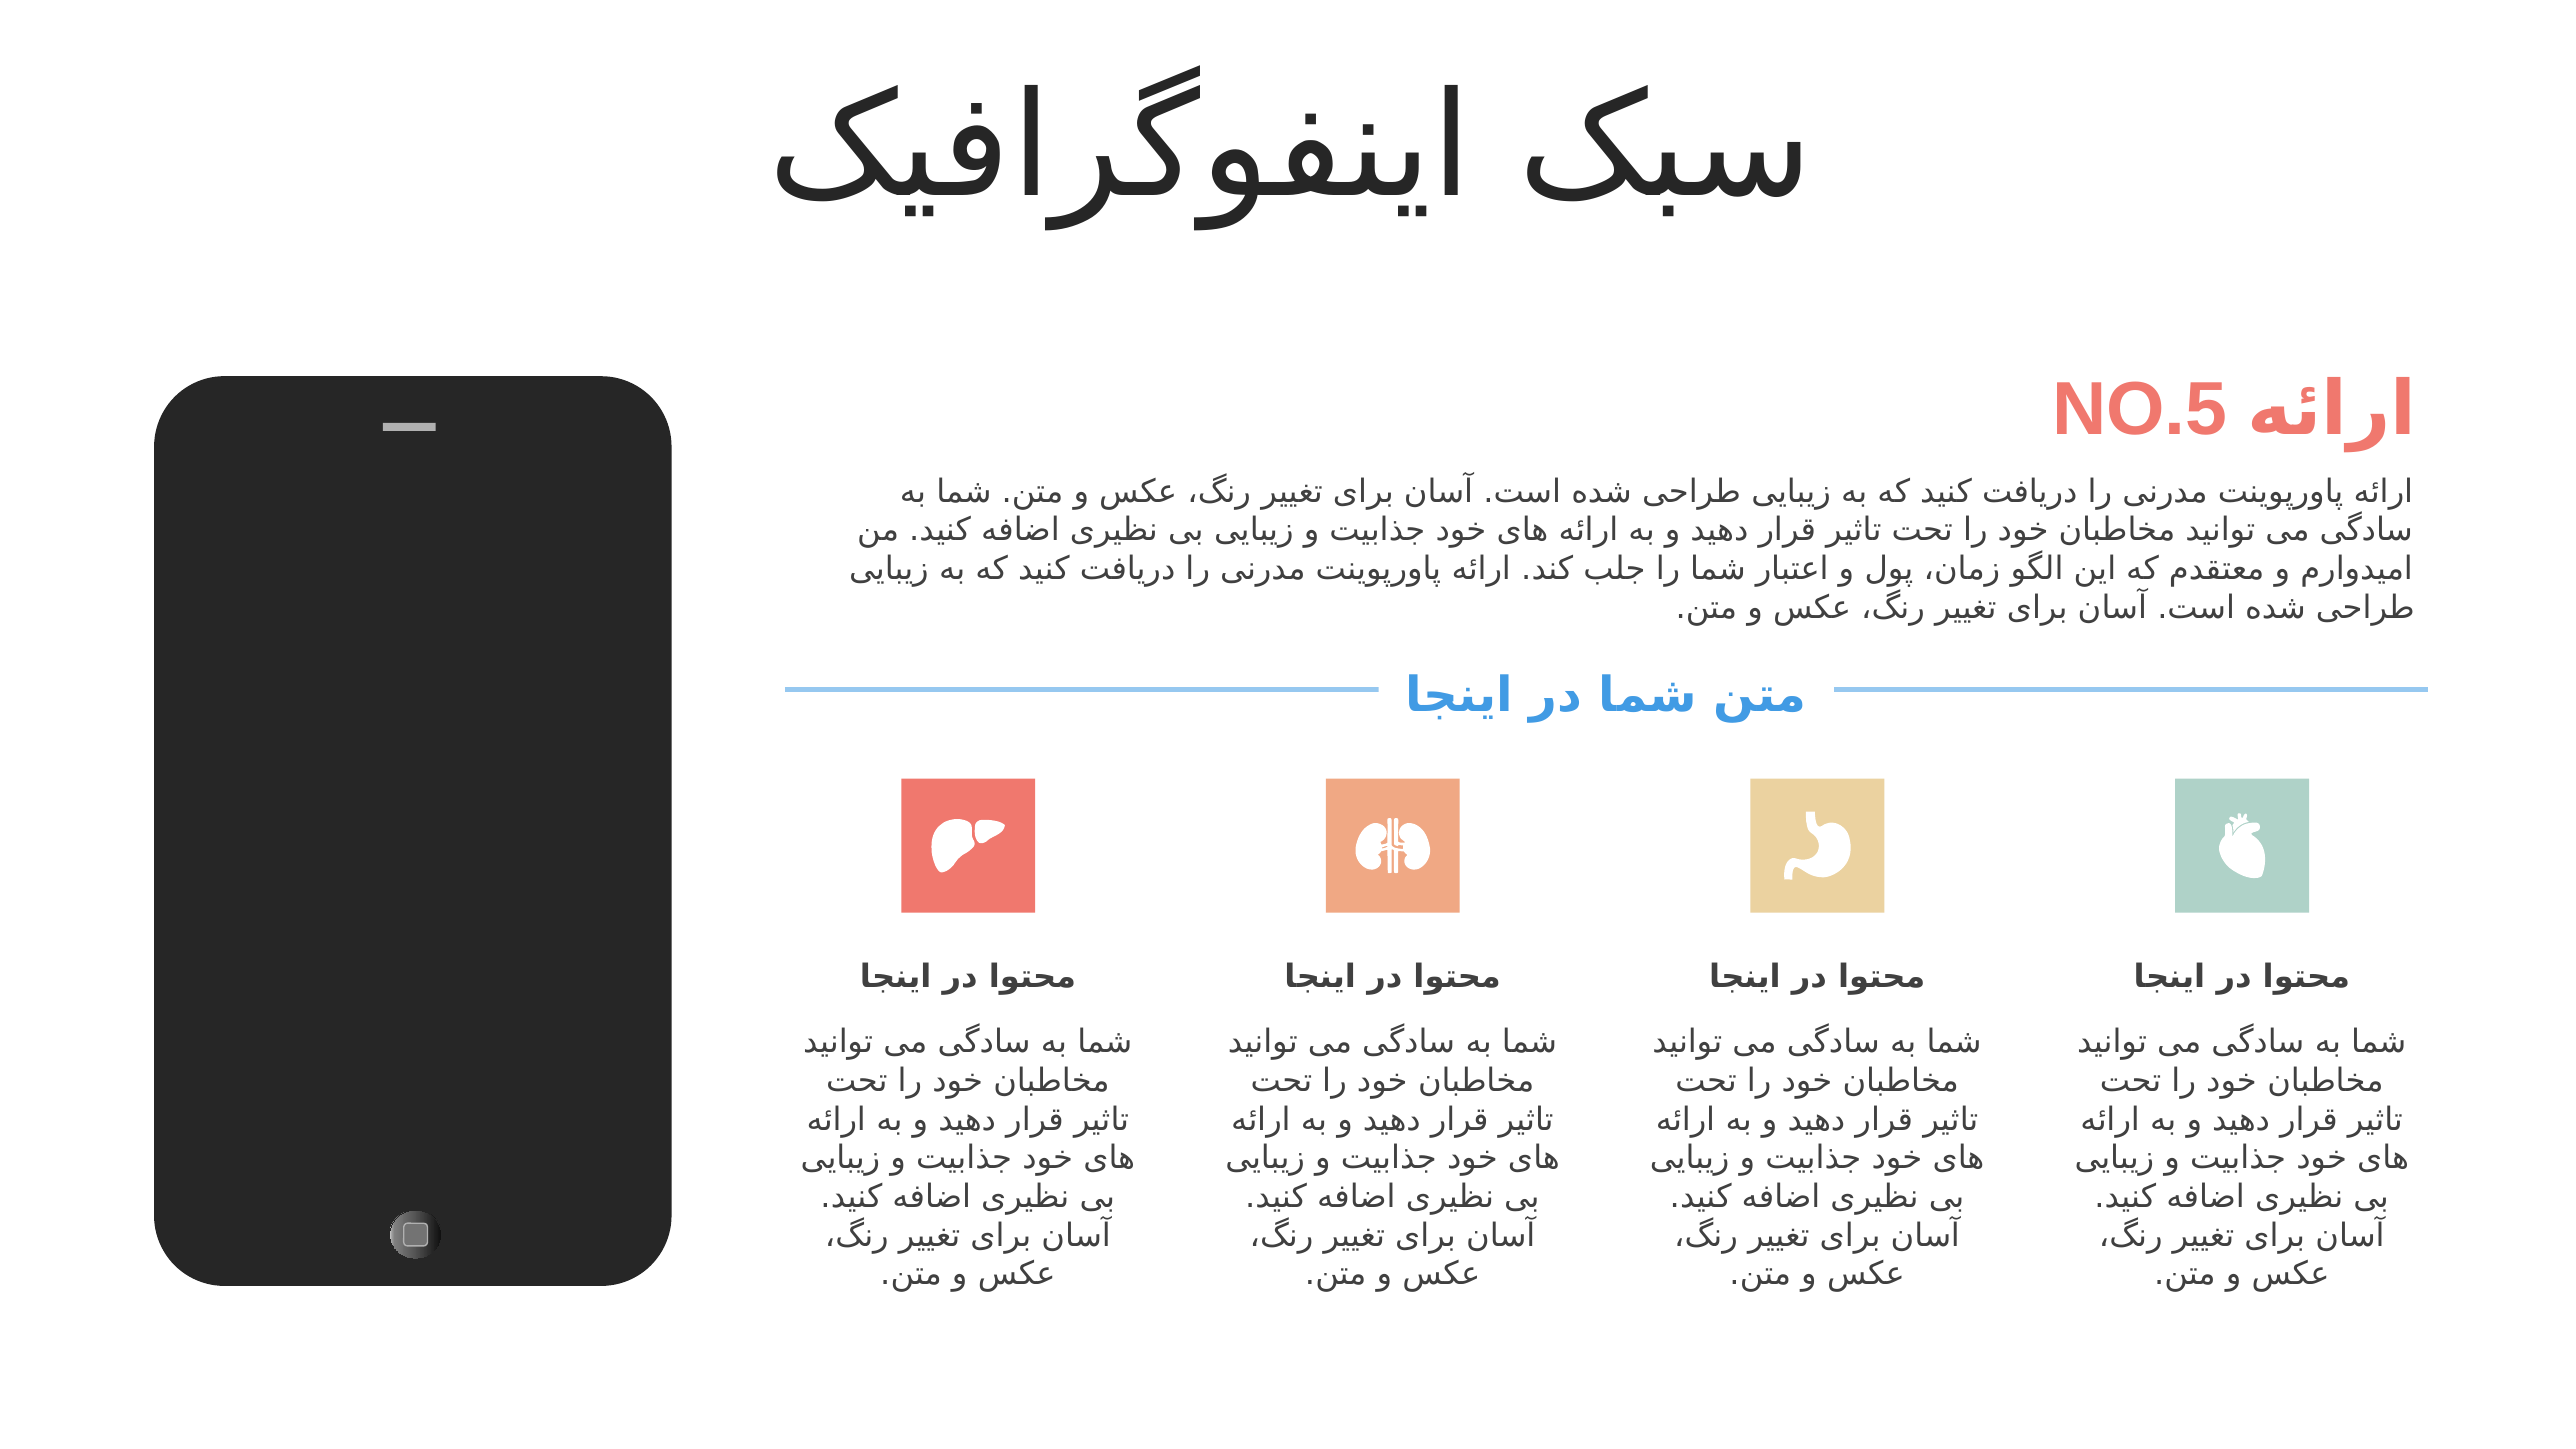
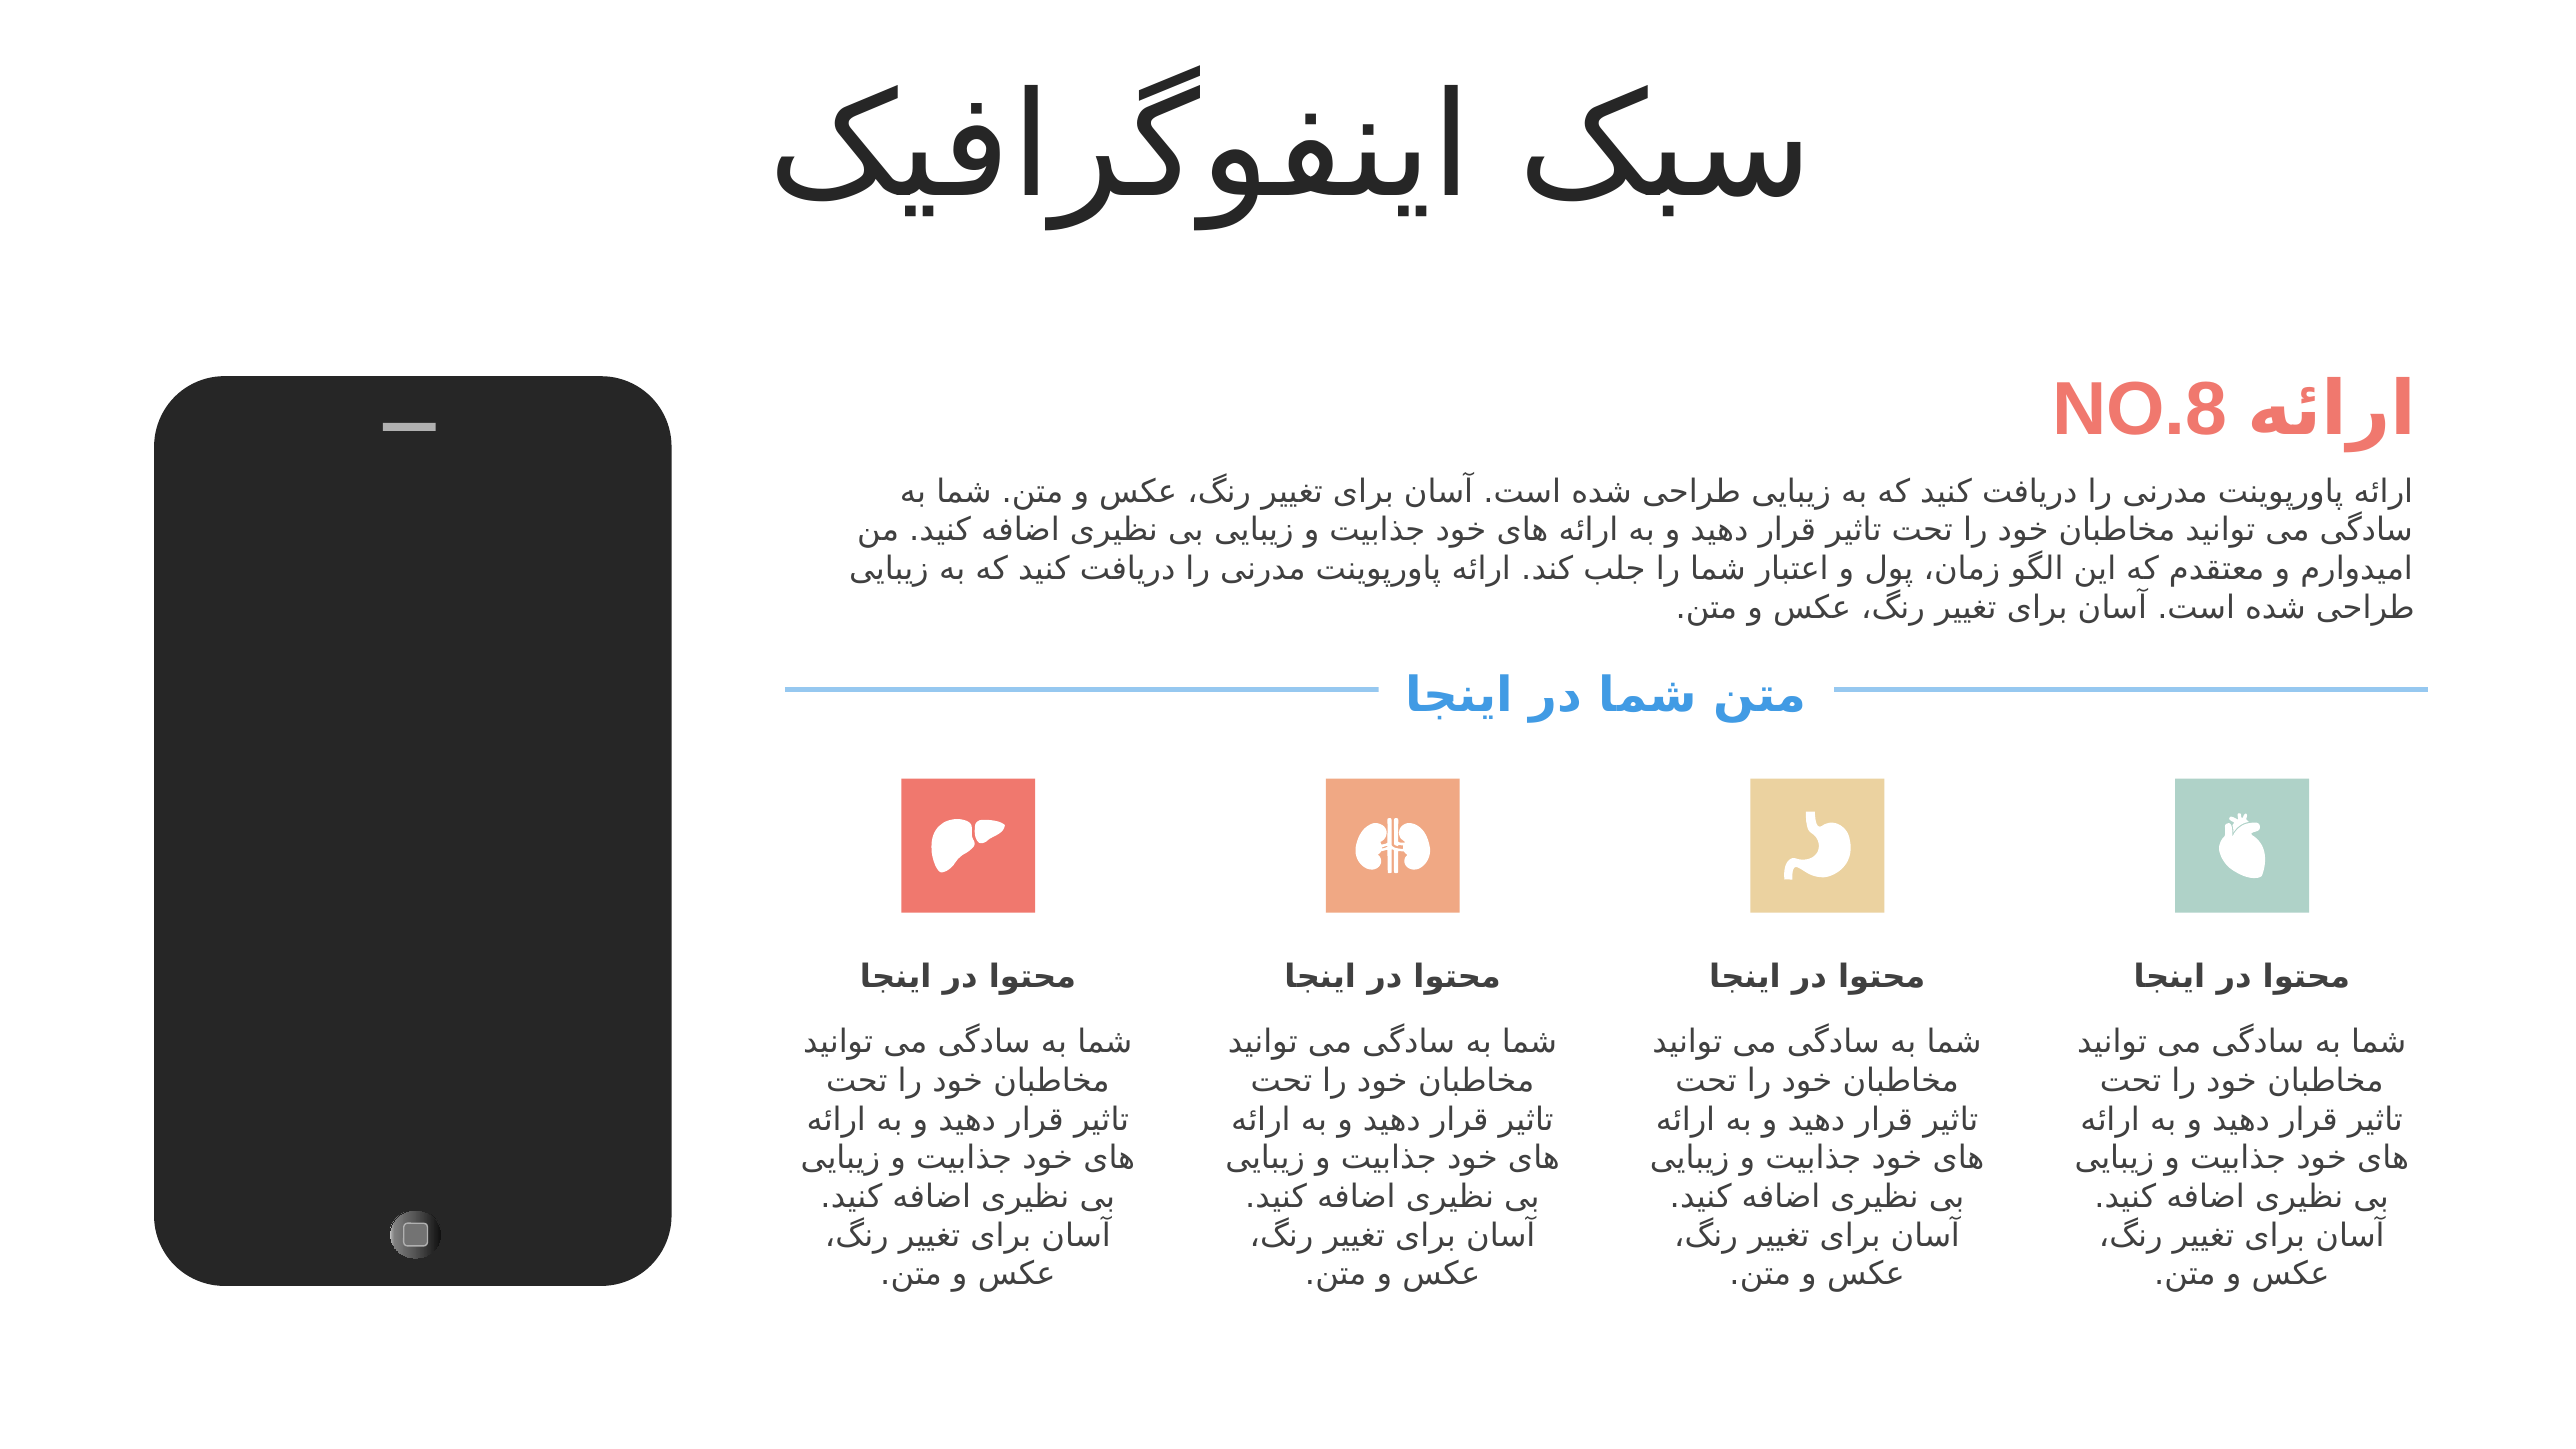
NO.5: NO.5 -> NO.8 (2140, 410)
